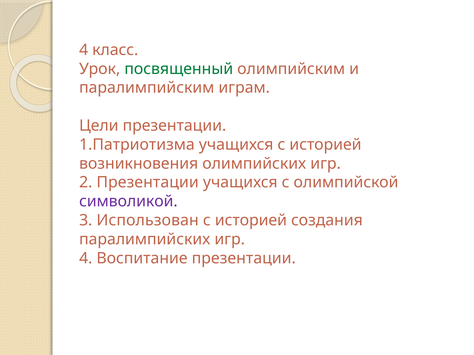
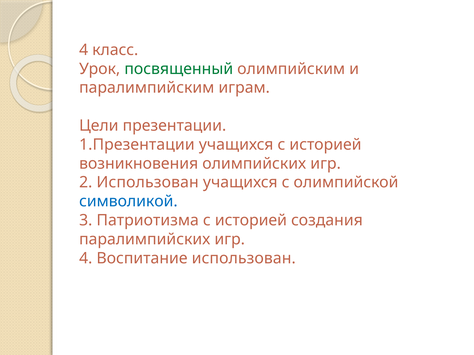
1.Патриотизма: 1.Патриотизма -> 1.Презентации (137, 145)
2 Презентации: Презентации -> Использован (148, 183)
символикой colour: purple -> blue (128, 202)
Использован: Использован -> Патриотизма (148, 221)
Воспитание презентации: презентации -> использован (244, 259)
